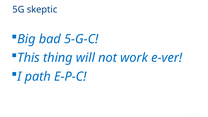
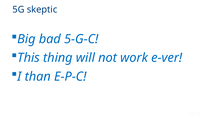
path: path -> than (38, 77)
